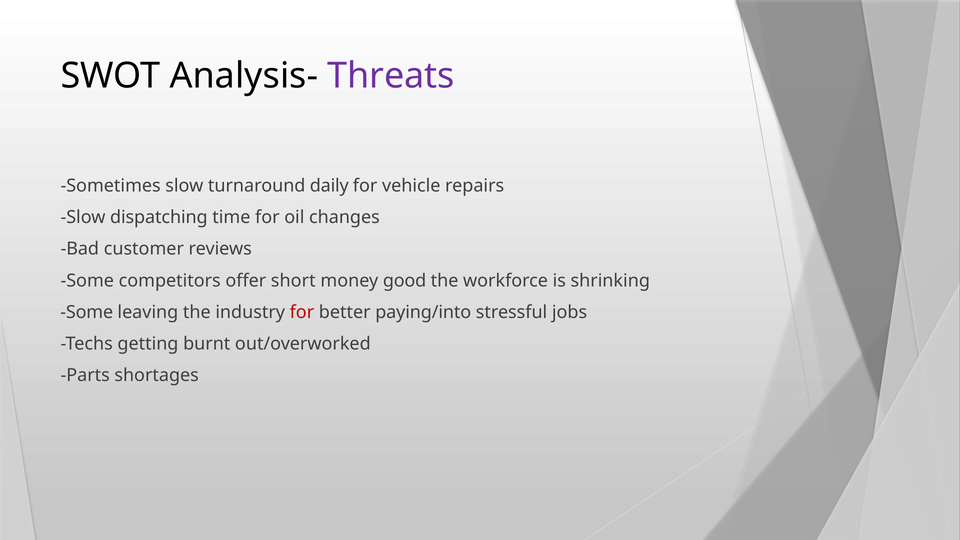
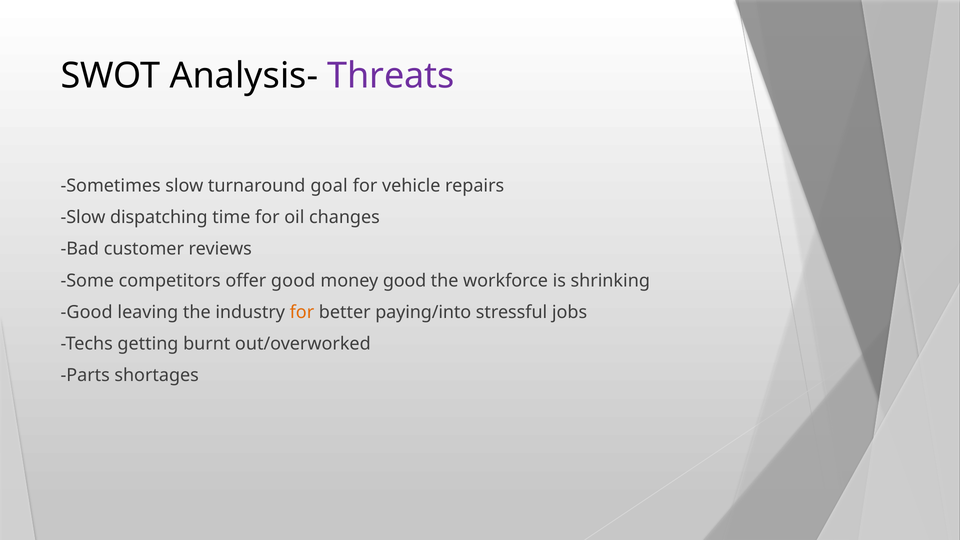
daily: daily -> goal (329, 186)
offer short: short -> good (293, 281)
Some: Some -> Good (87, 312)
for colour: red -> orange (302, 312)
